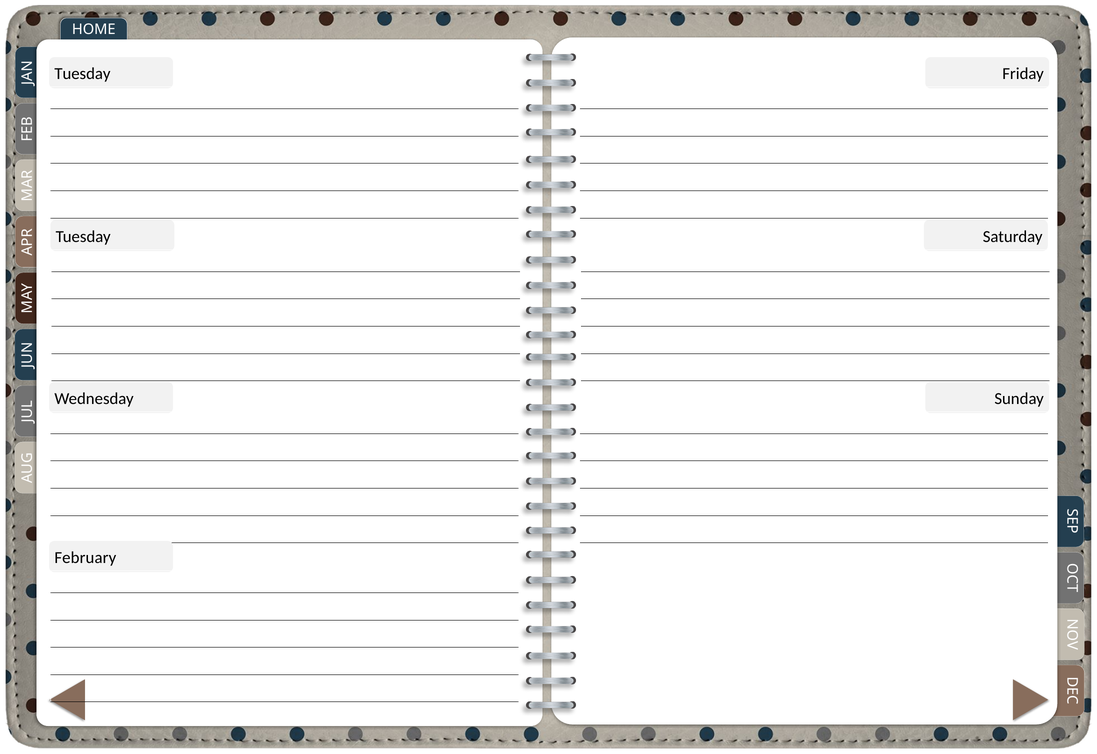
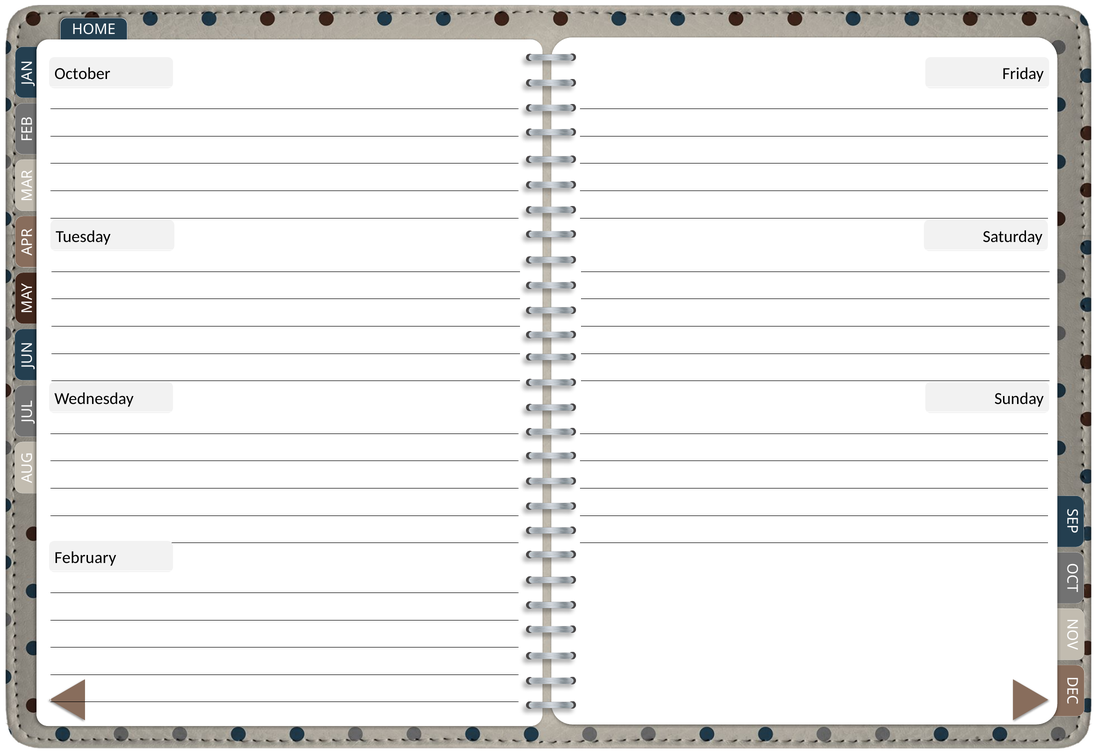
Tuesday: Tuesday -> October (82, 74)
